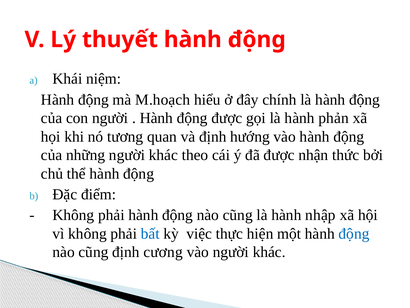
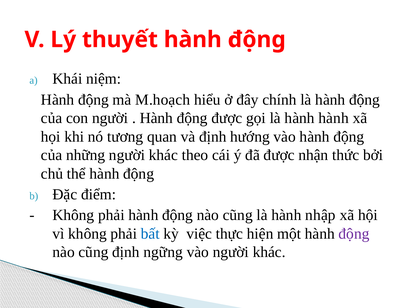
hành phản: phản -> hành (334, 118)
động colour: blue -> purple (354, 233)
cương: cương -> ngững (163, 252)
